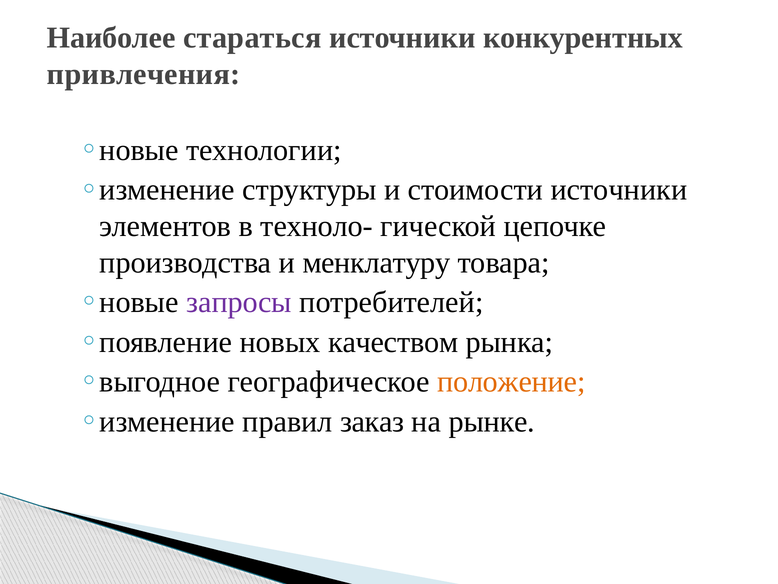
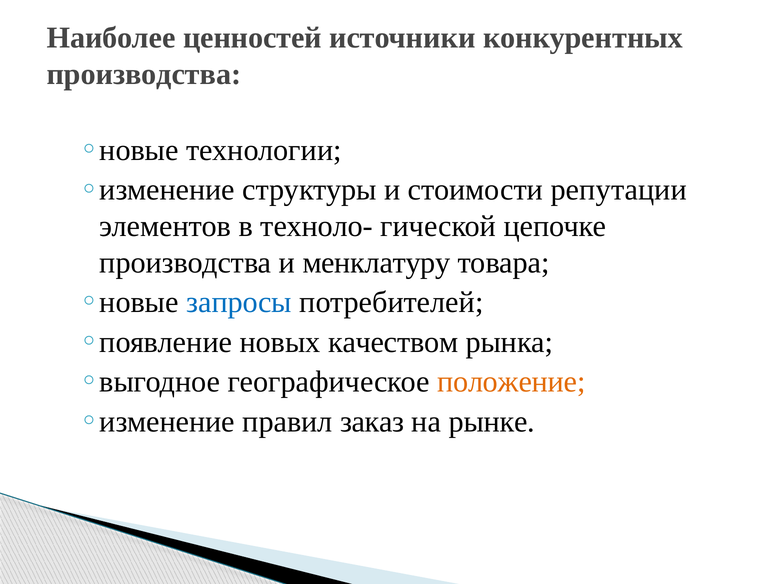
стараться: стараться -> ценностей (253, 38)
привлечения: привлечения -> производства (144, 74)
стоимости источники: источники -> репутации (619, 190)
запросы colour: purple -> blue (239, 302)
